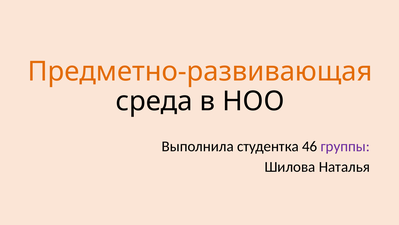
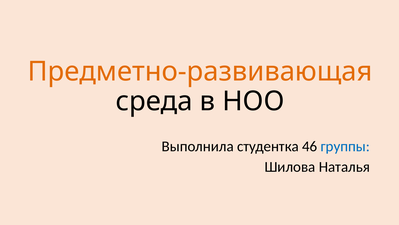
группы colour: purple -> blue (345, 146)
